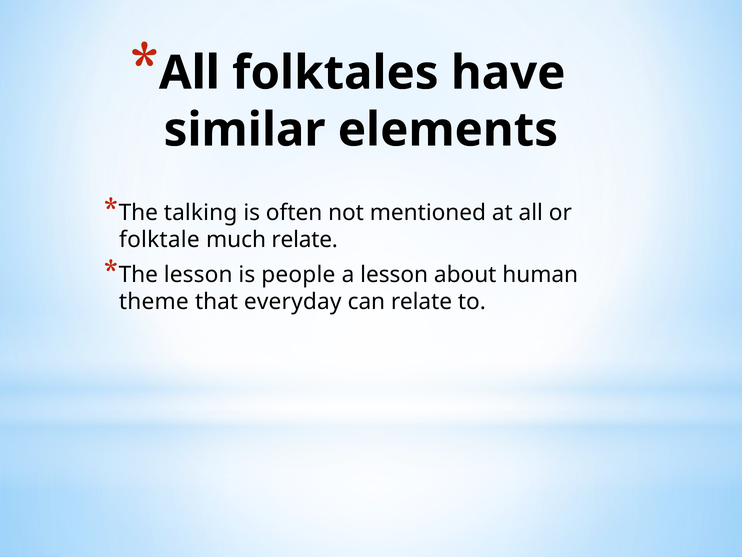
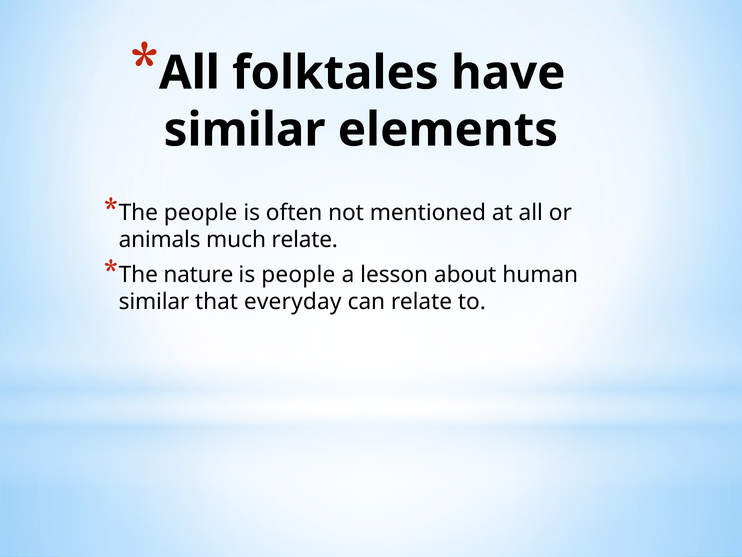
The talking: talking -> people (201, 213)
folktale: folktale -> animals (160, 240)
The lesson: lesson -> nature (198, 275)
theme: theme -> similar (154, 302)
